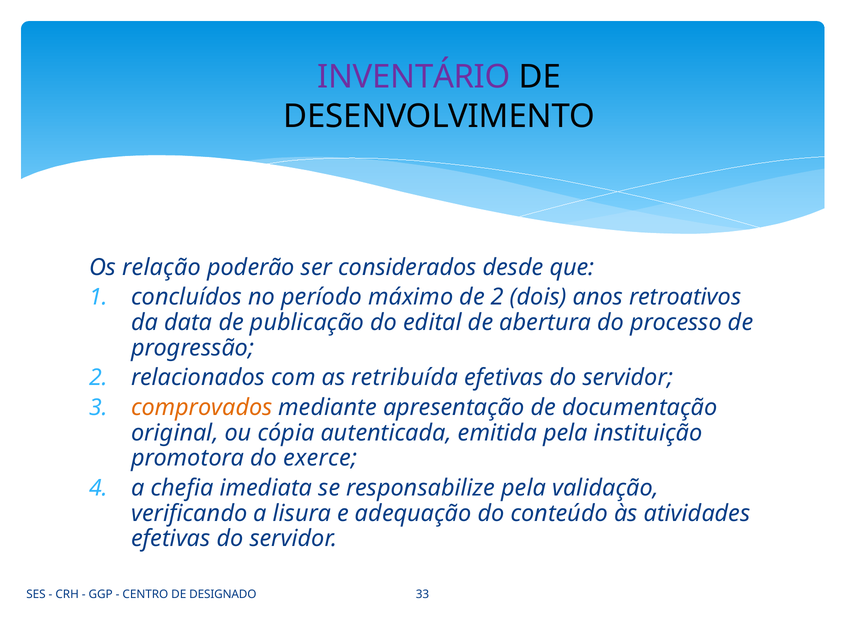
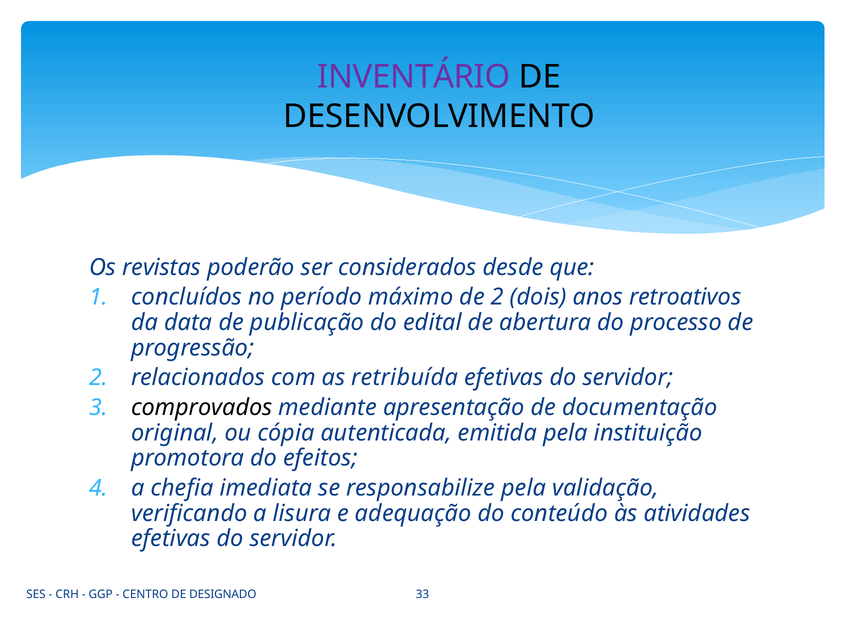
relação: relação -> revistas (162, 267)
comprovados colour: orange -> black (202, 407)
exerce: exerce -> efeitos (320, 458)
